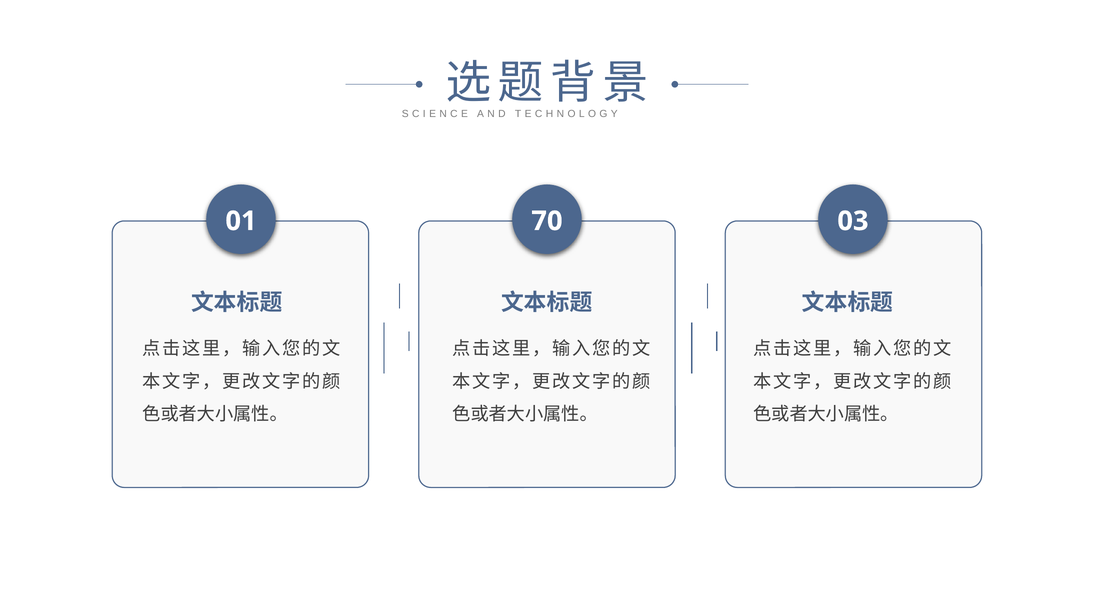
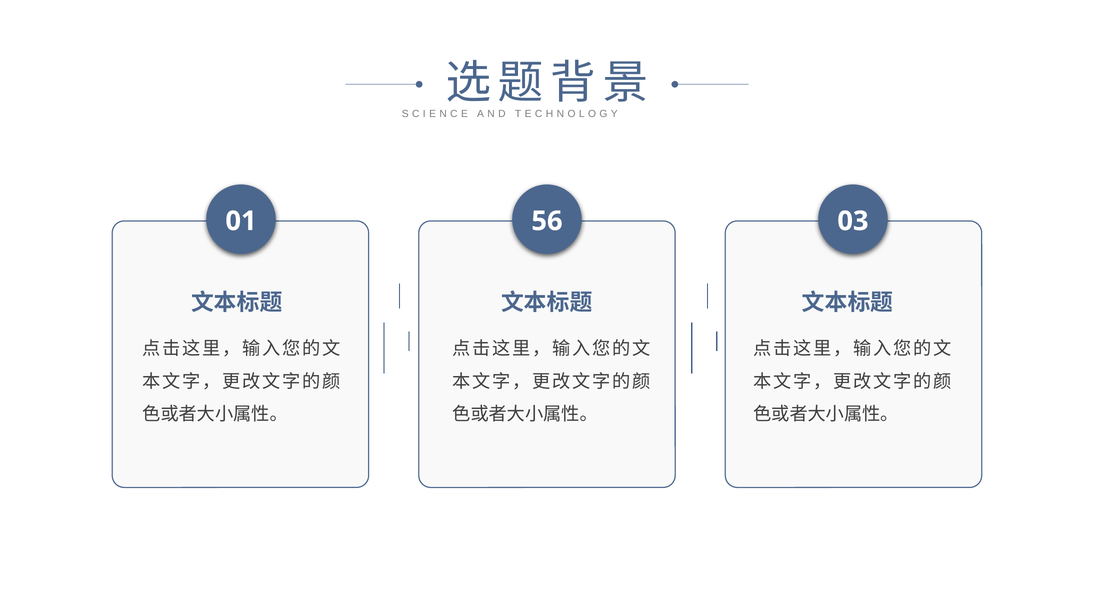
70: 70 -> 56 (547, 221)
